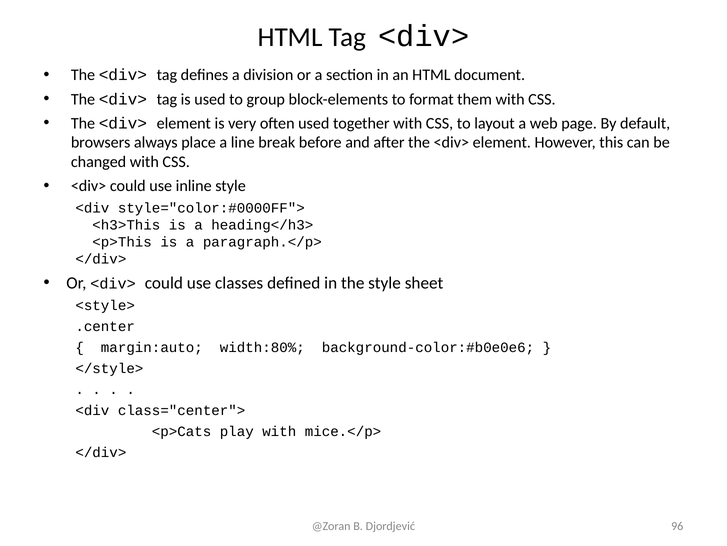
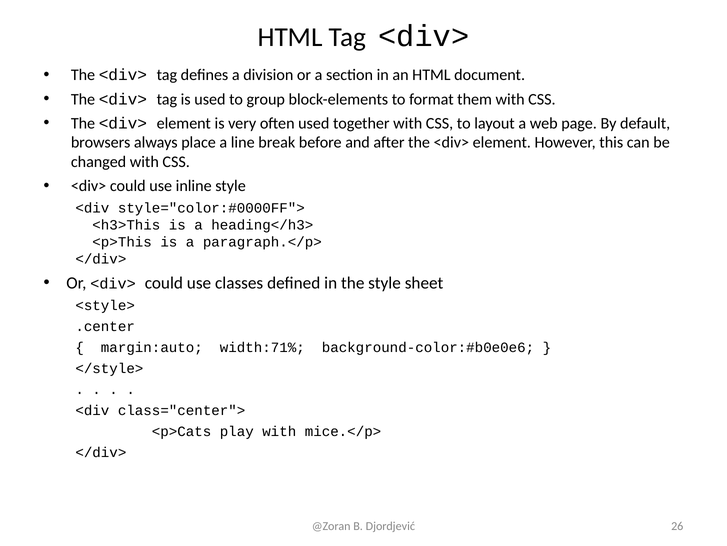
width:80%: width:80% -> width:71% (262, 347)
96: 96 -> 26 (677, 525)
